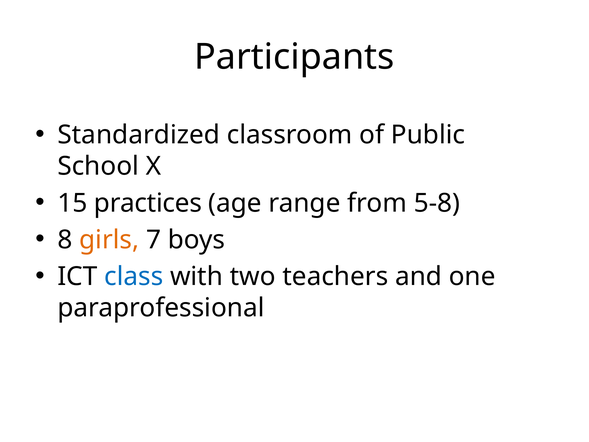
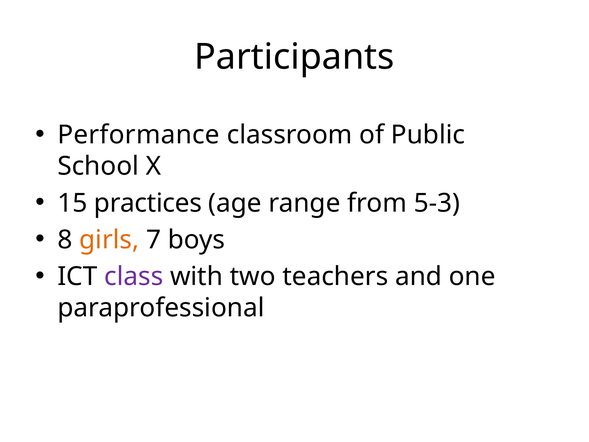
Standardized: Standardized -> Performance (139, 135)
5-8: 5-8 -> 5-3 (437, 203)
class colour: blue -> purple (134, 276)
